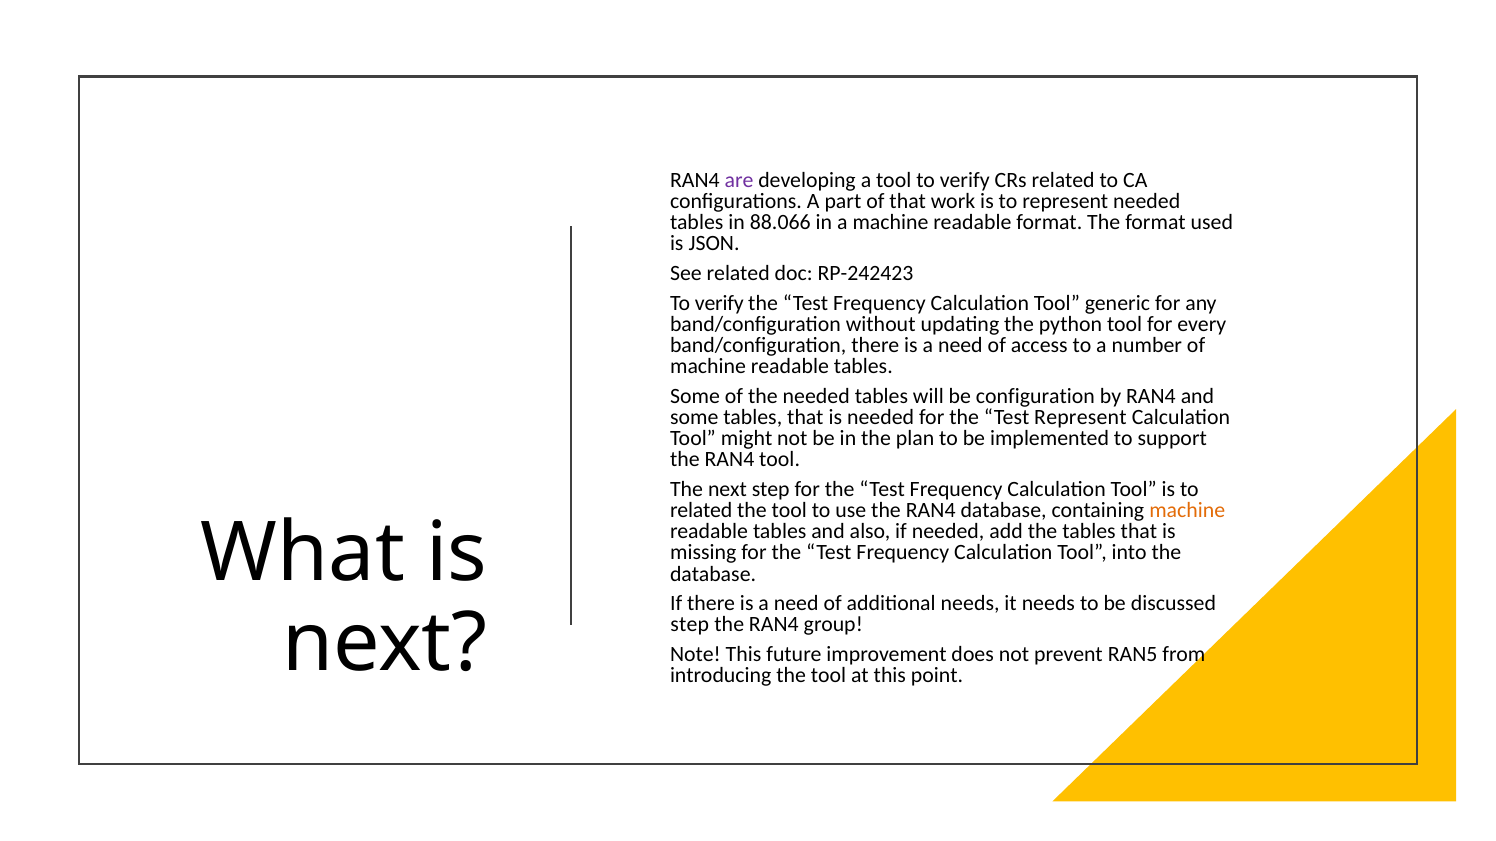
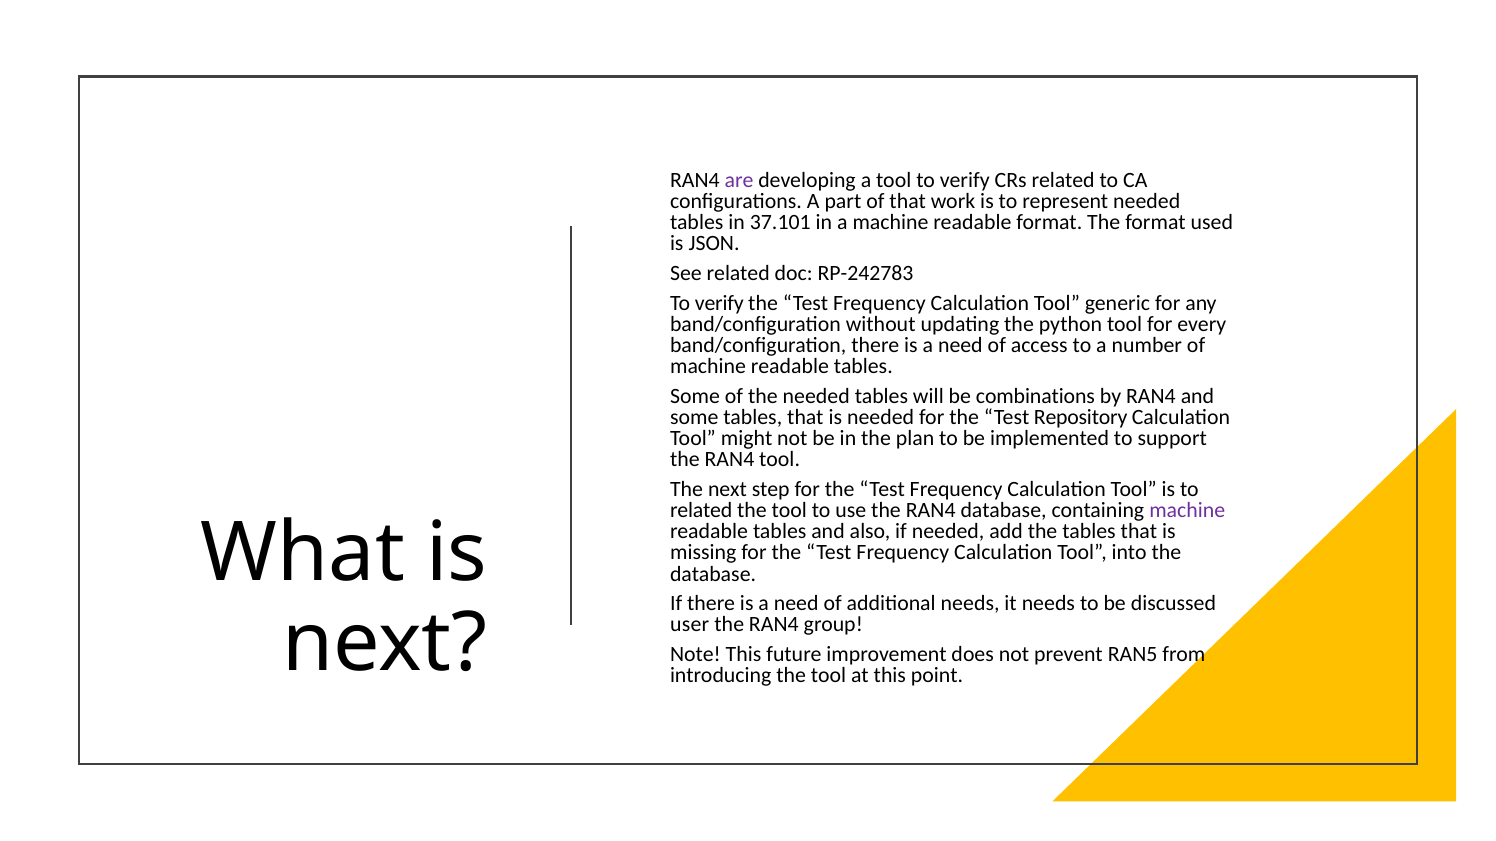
88.066: 88.066 -> 37.101 (780, 223)
RP-242423: RP-242423 -> RP-242783 (866, 273)
configuration: configuration -> combinations (1035, 396)
Test Represent: Represent -> Repository (1081, 417)
machine colour: orange -> purple (1187, 511)
step: step -> user (690, 625)
